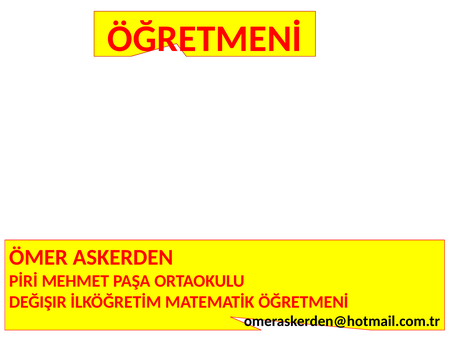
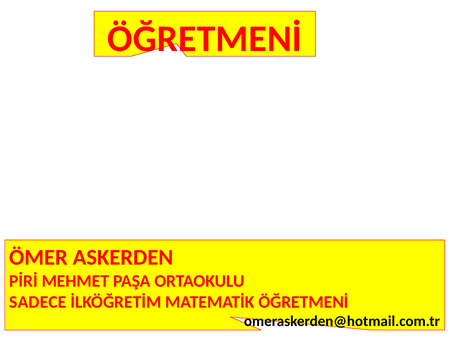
DEĞIŞIR: DEĞIŞIR -> SADECE (38, 302)
